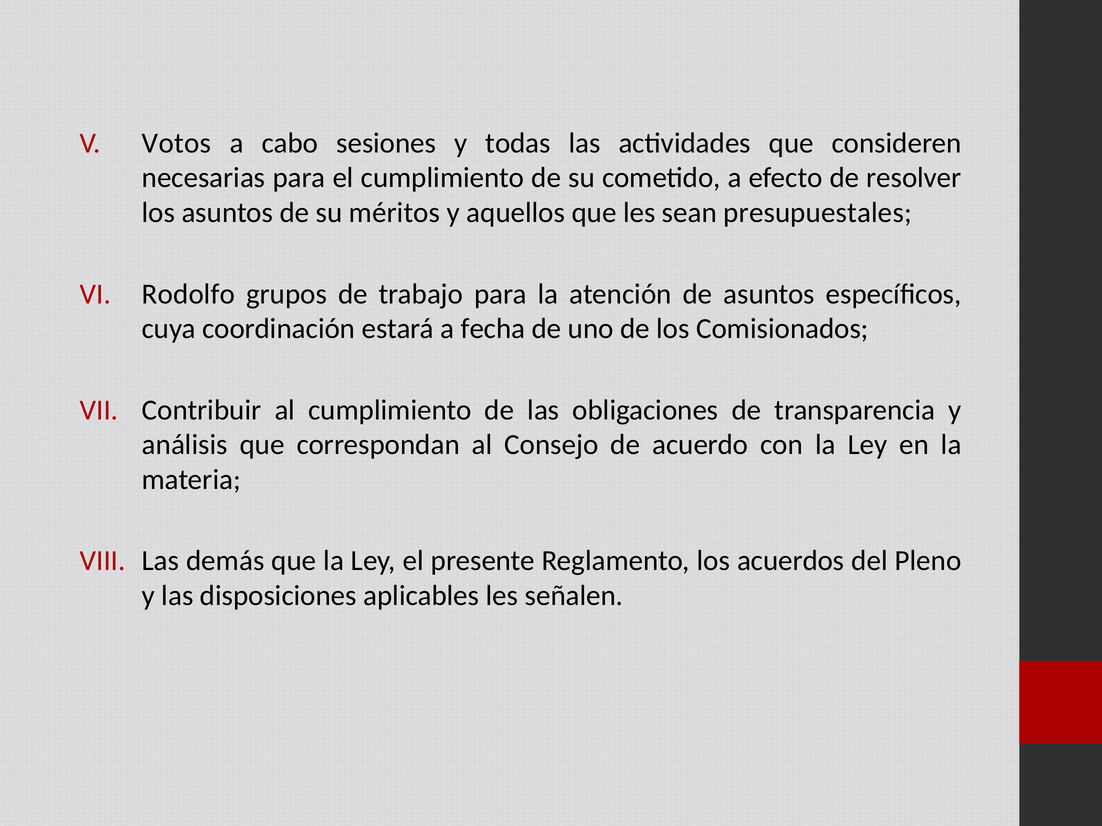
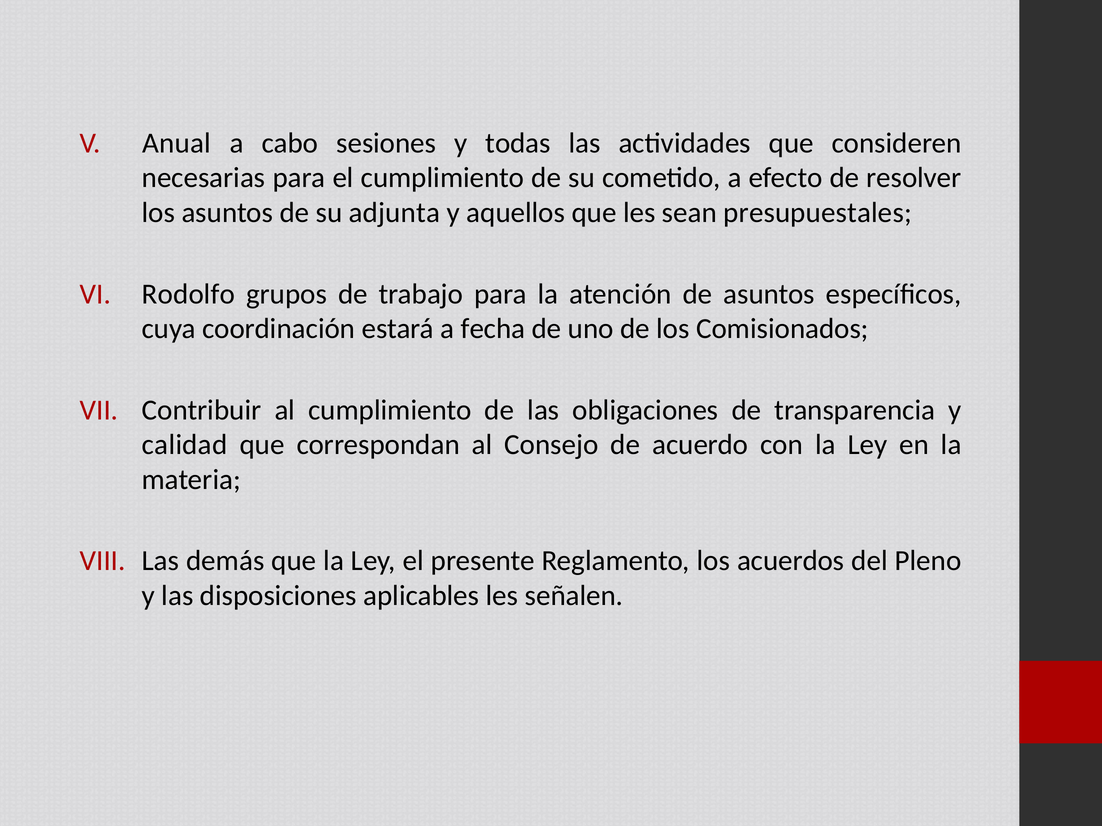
Votos: Votos -> Anual (177, 143)
méritos: méritos -> adjunta (394, 213)
análisis: análisis -> calidad (185, 445)
